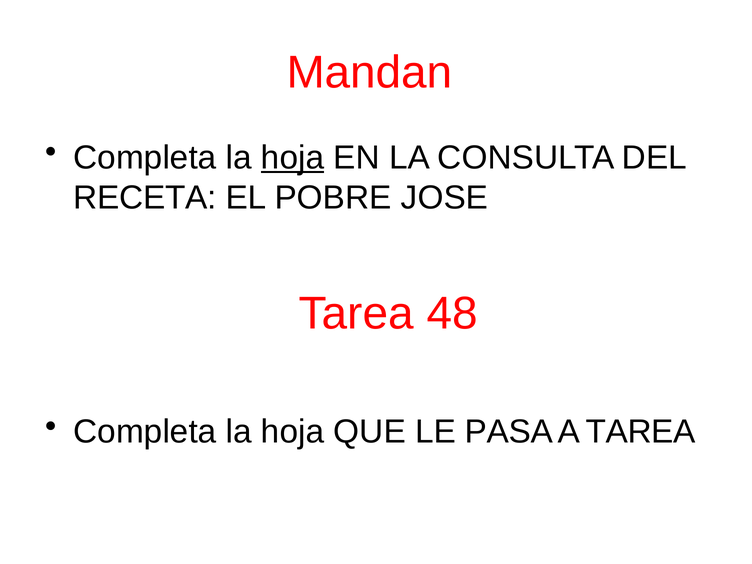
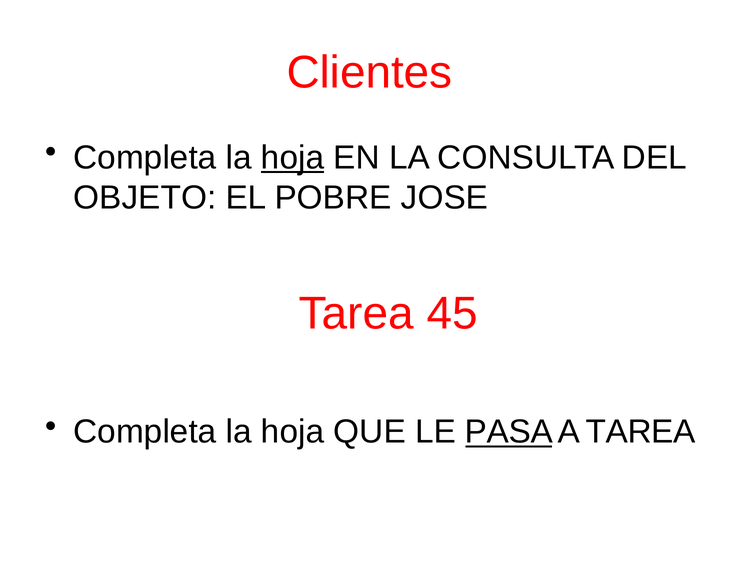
Mandan: Mandan -> Clientes (370, 73)
RECETA: RECETA -> OBJETO (145, 198)
48: 48 -> 45 (452, 313)
PASA underline: none -> present (509, 432)
